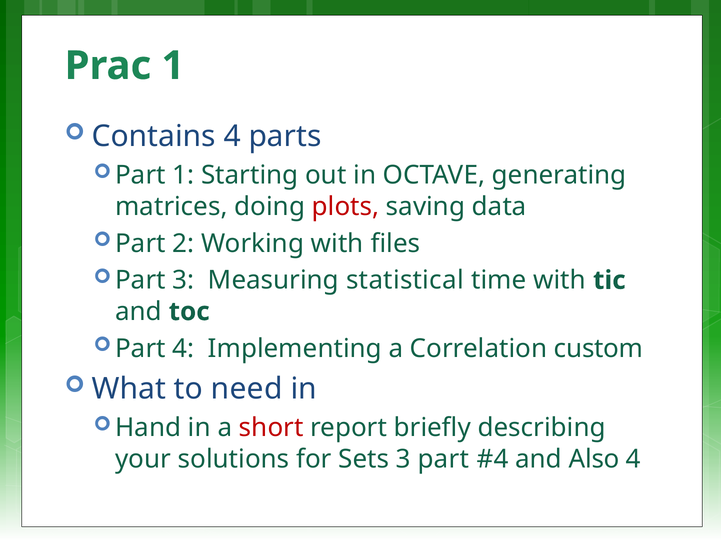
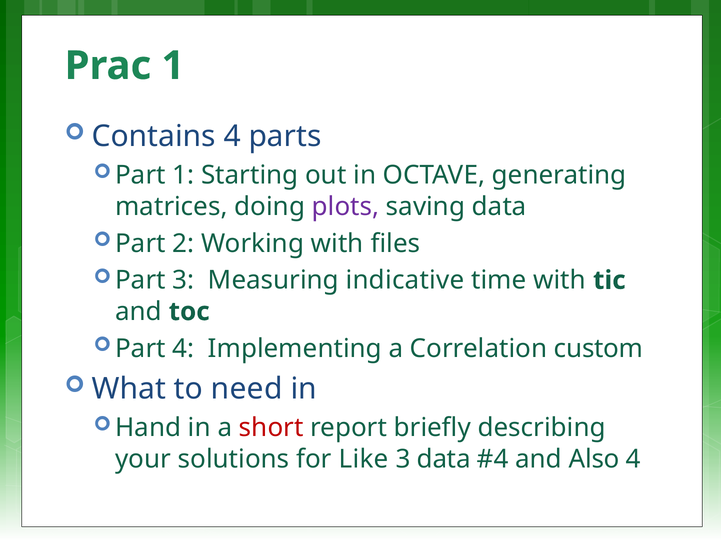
plots colour: red -> purple (346, 206)
statistical: statistical -> indicative (405, 280)
Sets: Sets -> Like (363, 459)
3 part: part -> data (444, 459)
